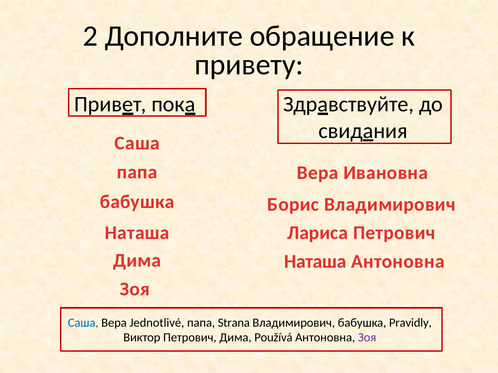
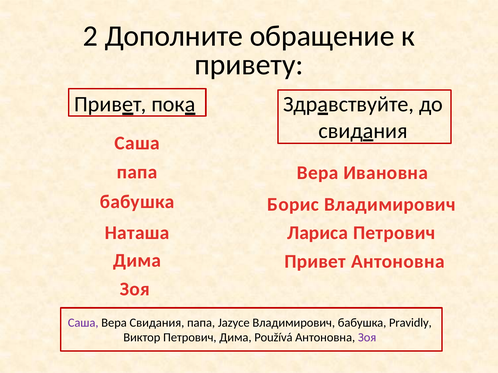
Наташа: Наташа -> Привет (315, 262)
Саша colour: blue -> purple (83, 323)
Вера Jednotlivé: Jednotlivé -> Свидания (157, 323)
Strana: Strana -> Jazyce (234, 323)
